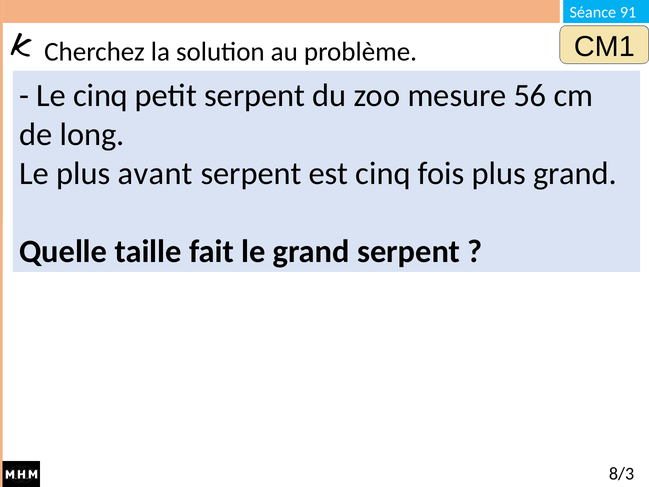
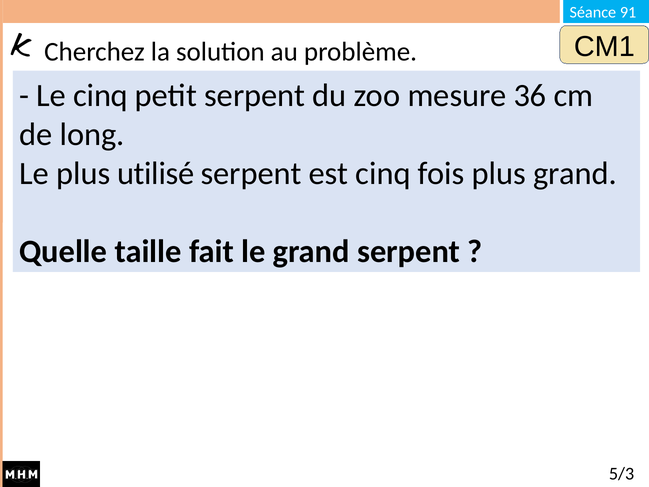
56: 56 -> 36 (530, 96)
avant: avant -> utilisé (156, 174)
8/3: 8/3 -> 5/3 (622, 473)
